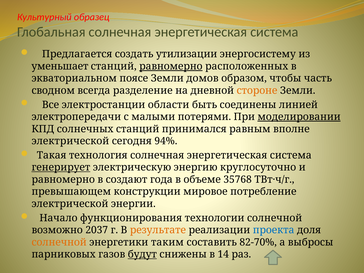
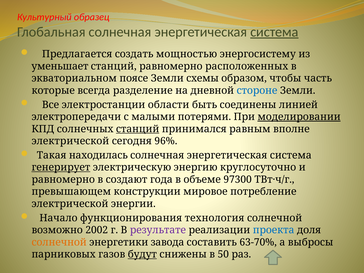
система underline: none -> present (274, 32)
утилизации: утилизации -> мощностью (187, 54)
равномерно underline: present -> none (171, 66)
домов: домов -> схемы (203, 78)
сводном: сводном -> которые (53, 91)
стороне colour: orange -> blue (257, 91)
станций underline: none -> present (138, 129)
94%: 94% -> 96% (166, 141)
технология: технология -> находилась (98, 155)
35768: 35768 -> 97300 (238, 180)
технологии: технологии -> технология (215, 218)
2037: 2037 -> 2002 (97, 230)
результате colour: orange -> purple (158, 230)
таким: таким -> завода (167, 242)
82-70%: 82-70% -> 63-70% (258, 242)
14: 14 -> 50 (223, 254)
